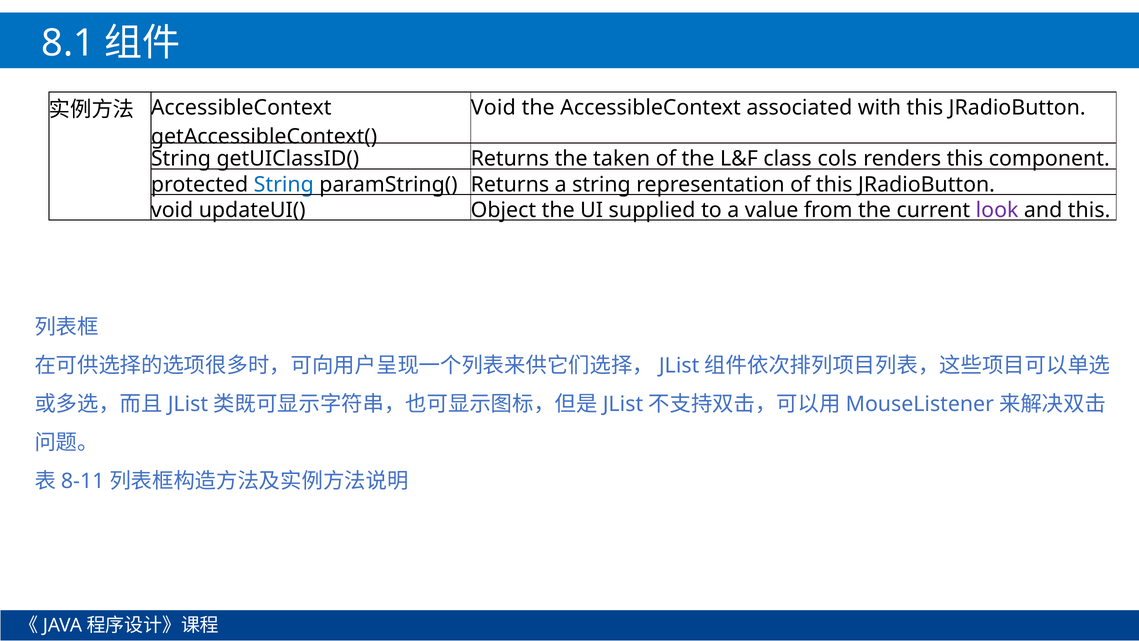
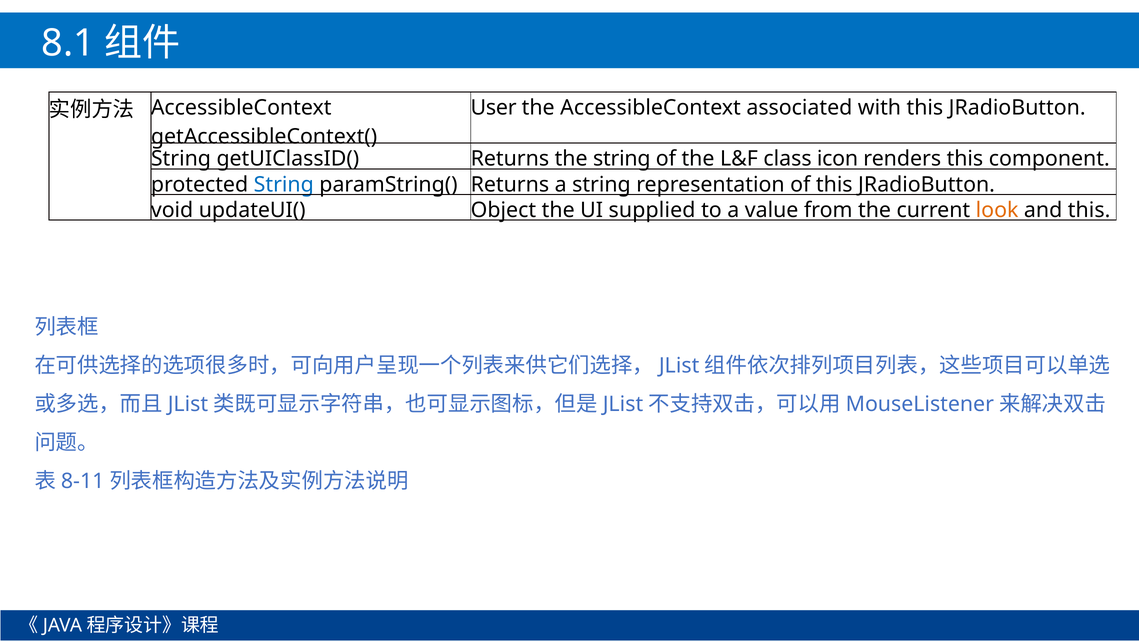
Void: Void -> User (494, 108)
the taken: taken -> string (622, 159)
cols: cols -> icon (837, 159)
look colour: purple -> orange (997, 210)
